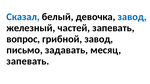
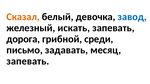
Сказал colour: blue -> orange (23, 17)
частей: частей -> искать (74, 28)
вопрос: вопрос -> дорога (23, 39)
грибной завод: завод -> среди (99, 39)
